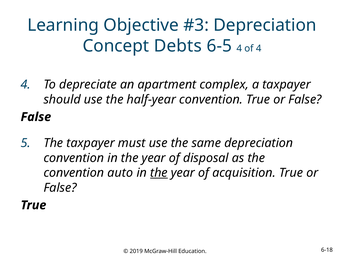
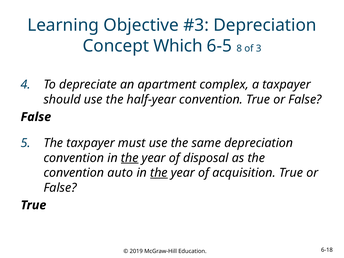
Debts: Debts -> Which (178, 46)
6-5 4: 4 -> 8 (239, 48)
of 4: 4 -> 3 (259, 48)
the underline: none -> present (130, 158)
